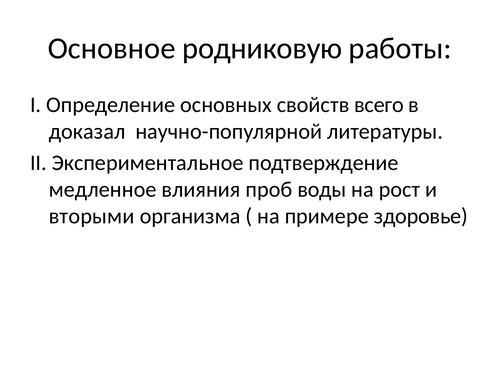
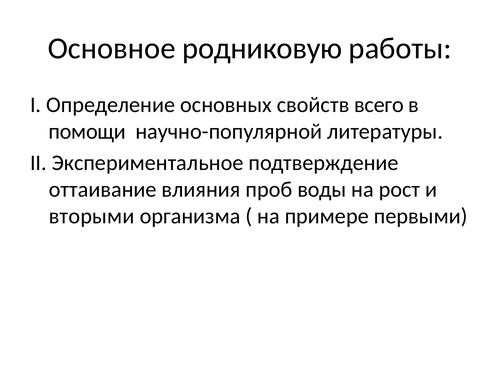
доказал: доказал -> помощи (87, 132)
медленное: медленное -> оттаивание (103, 189)
здоровье: здоровье -> первыми (421, 216)
